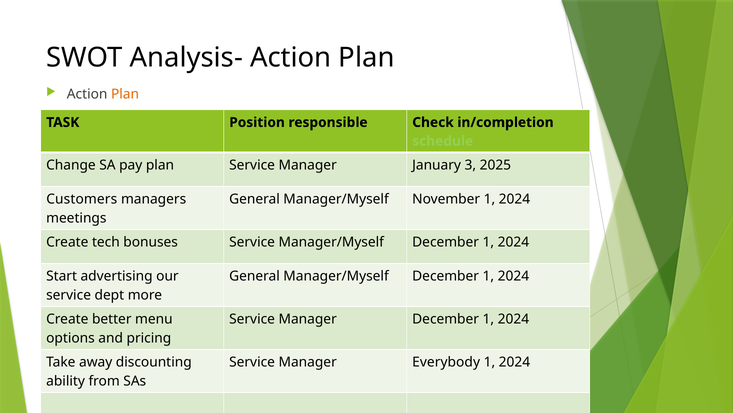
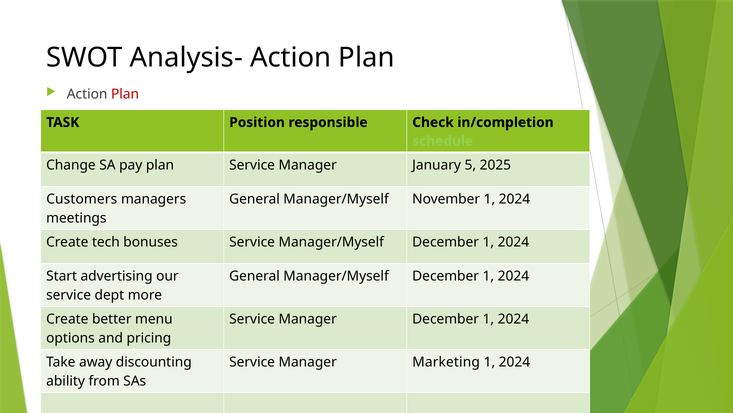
Plan colour: orange -> red (125, 94)
3: 3 -> 5 (470, 165)
Everybody: Everybody -> Marketing (446, 362)
